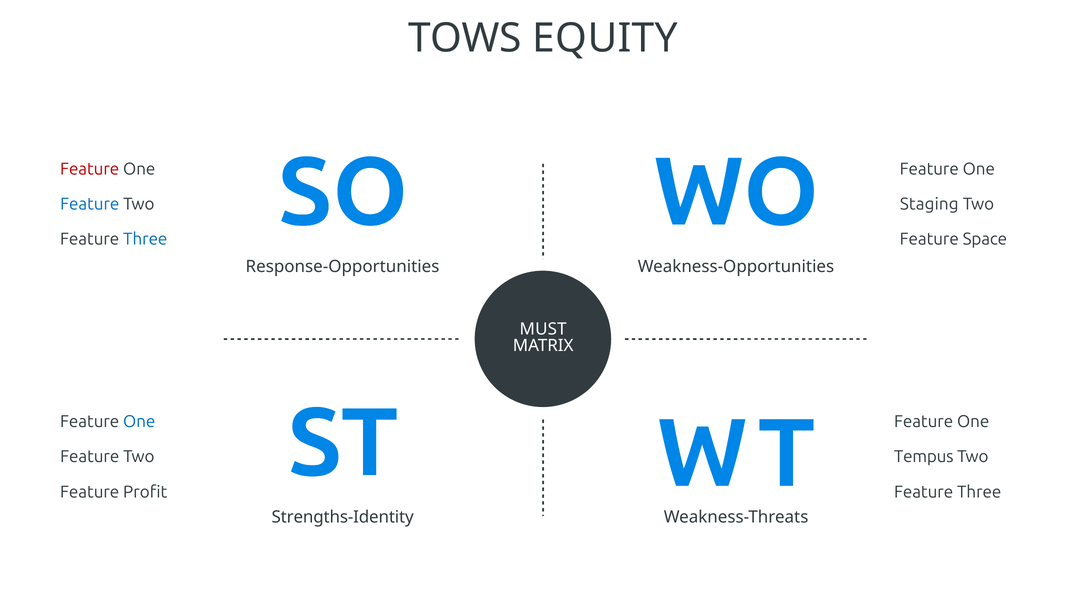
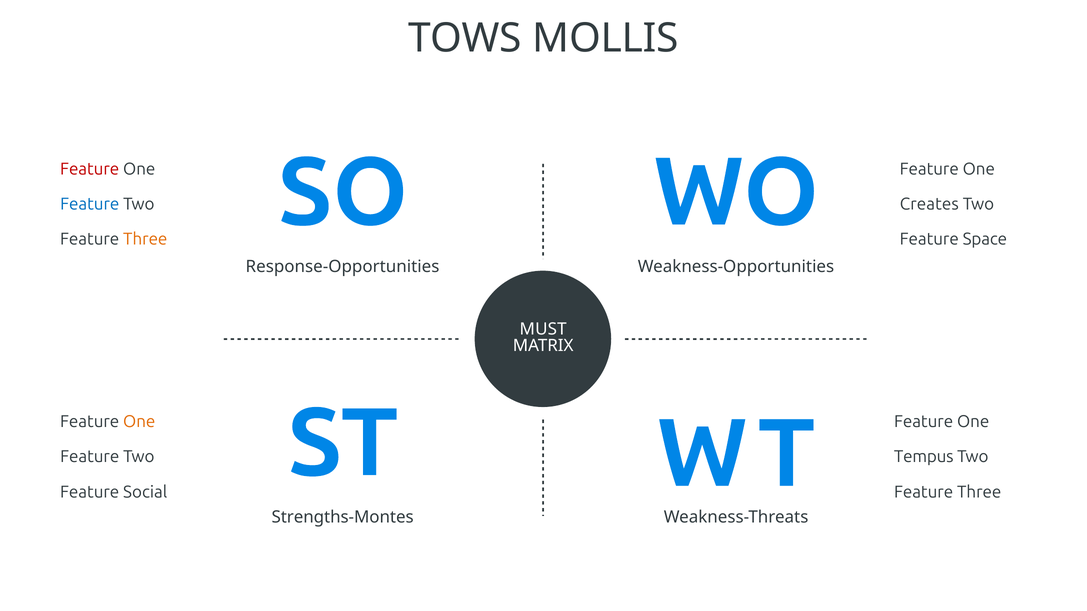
EQUITY: EQUITY -> MOLLIS (605, 38)
Staging: Staging -> Creates (929, 204)
Three colour: blue -> orange (145, 239)
One colour: blue -> orange (139, 422)
Profit: Profit -> Social (145, 492)
Strengths-Identity: Strengths-Identity -> Strengths-Montes (343, 518)
